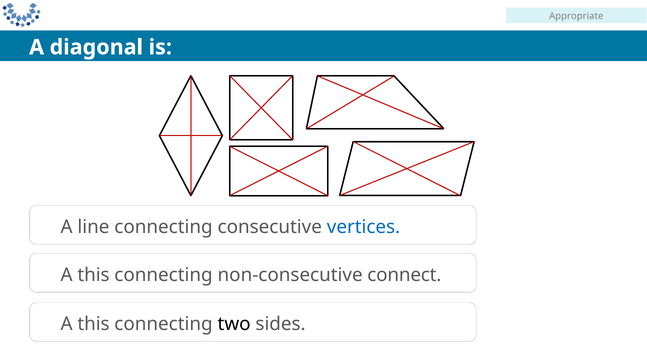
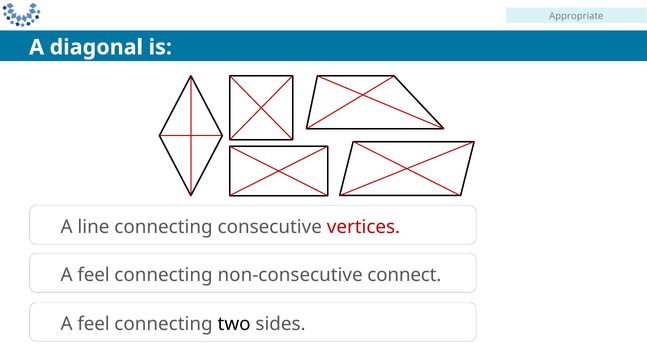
vertices colour: blue -> red (363, 227)
this: this -> feel (94, 275)
this: this -> feel (94, 324)
